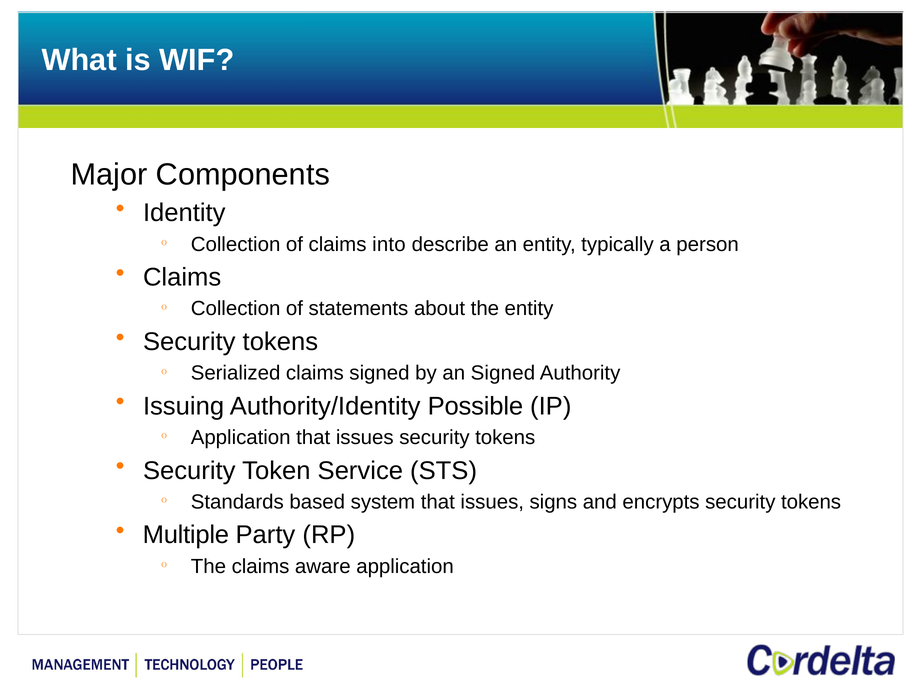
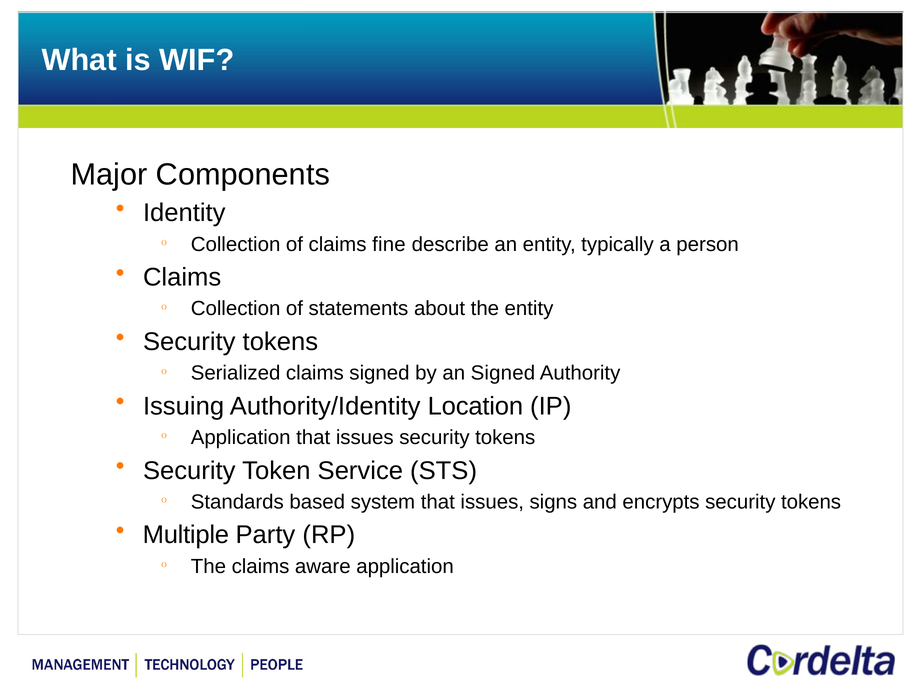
into: into -> fine (389, 245)
Possible: Possible -> Location (475, 407)
